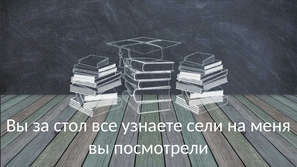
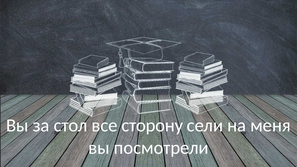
узнаете: узнаете -> сторону (152, 125)
